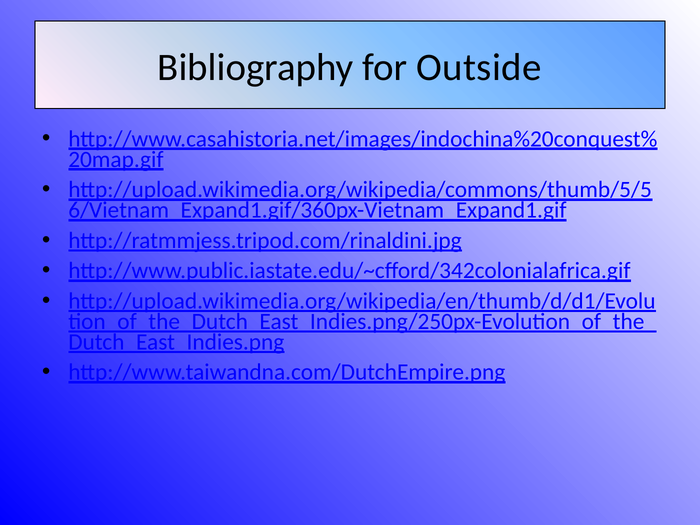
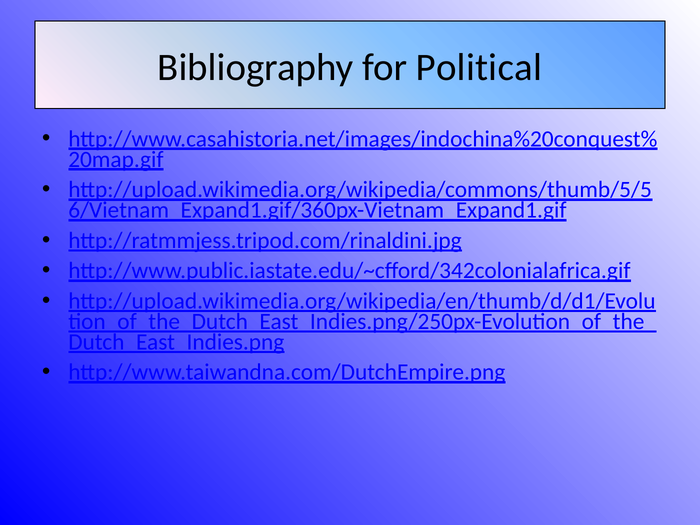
Outside: Outside -> Political (479, 67)
